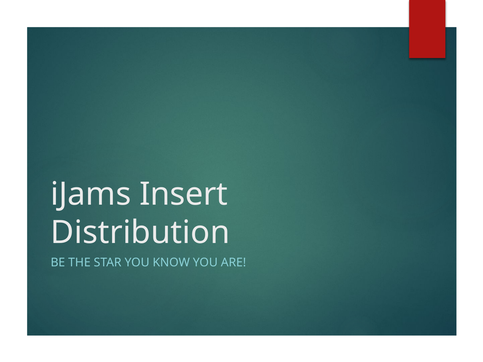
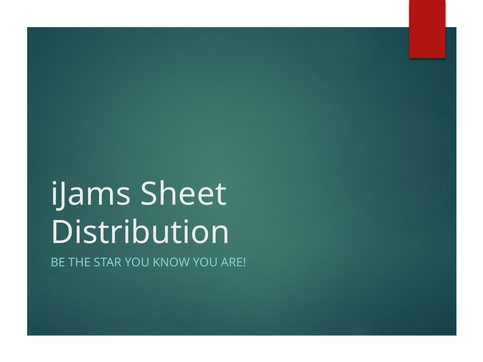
Insert: Insert -> Sheet (183, 194)
